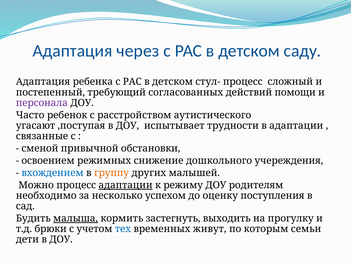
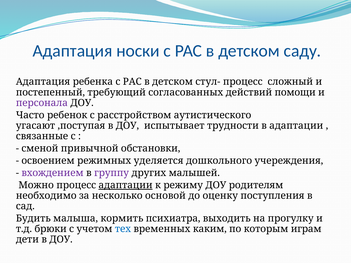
через: через -> носки (138, 51)
снижение: снижение -> уделяется (159, 161)
вхождением colour: blue -> purple (53, 173)
группу colour: orange -> purple (112, 173)
успехом: успехом -> основой (165, 196)
малыша underline: present -> none (76, 219)
застегнуть: застегнуть -> психиатра (173, 219)
живут: живут -> каким (210, 229)
семьи: семьи -> играм (306, 229)
